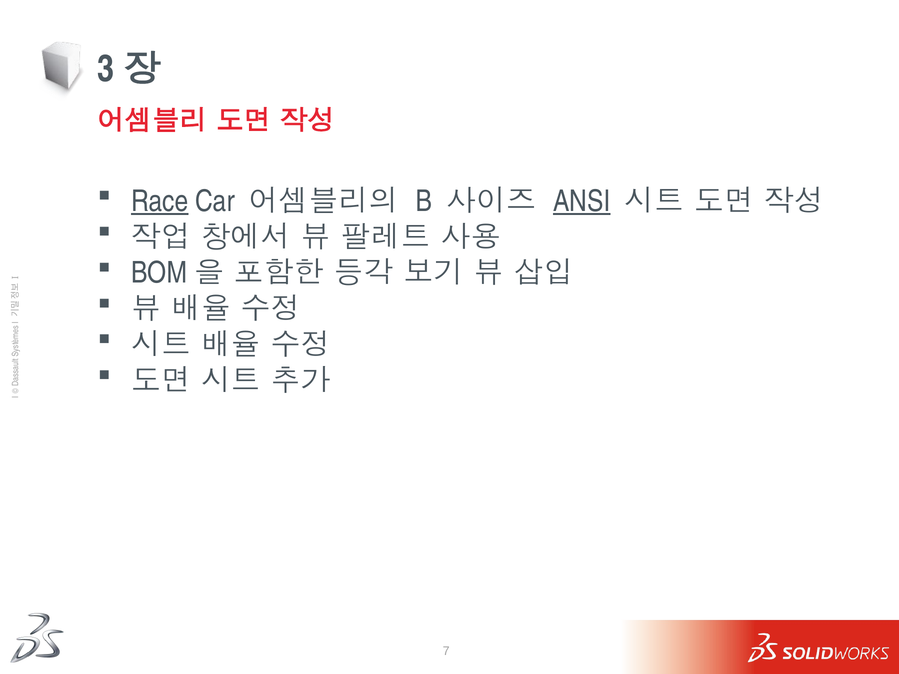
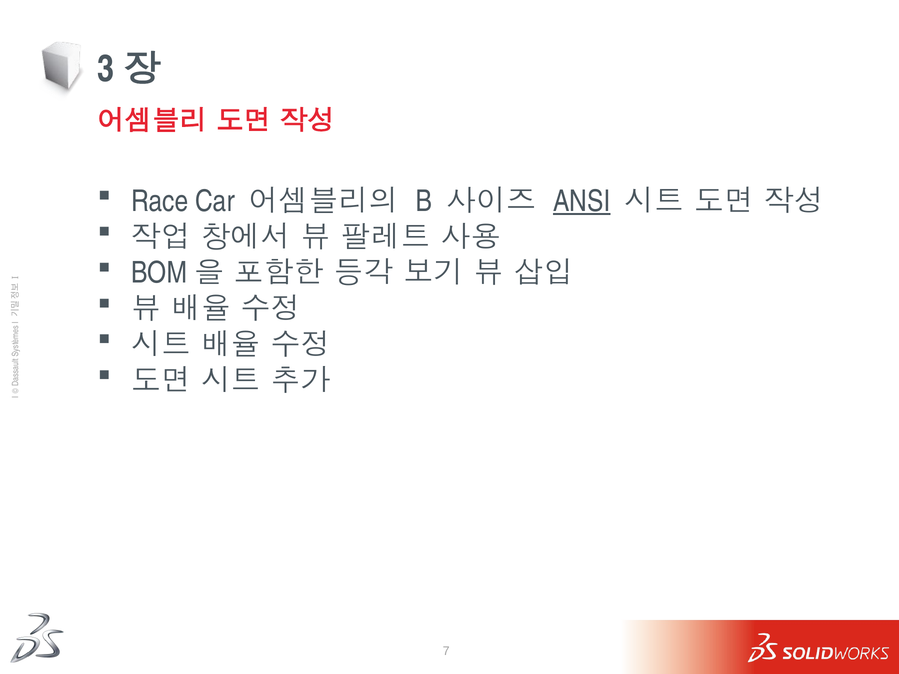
Race underline: present -> none (160, 201)
